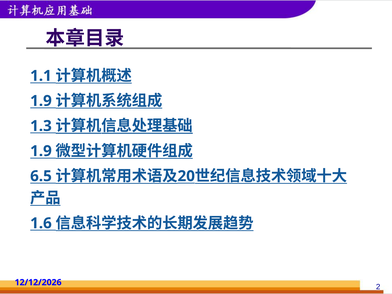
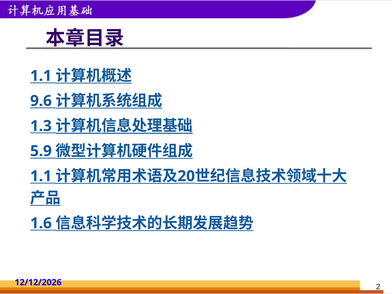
1.9: 1.9 -> 9.6 (41, 101)
1.9: 1.9 -> 5.9 (41, 151)
6.5: 6.5 -> 1.1 (41, 176)
